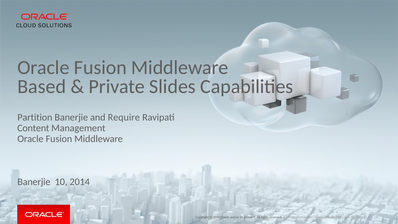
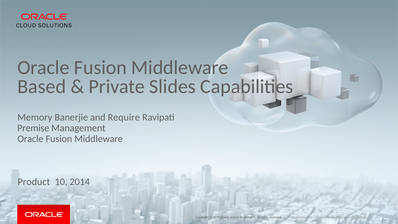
Partition: Partition -> Memory (35, 117)
Content: Content -> Premise (33, 128)
Banerjie: Banerjie -> Product (34, 182)
